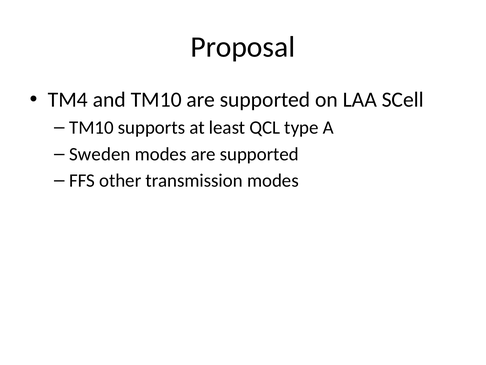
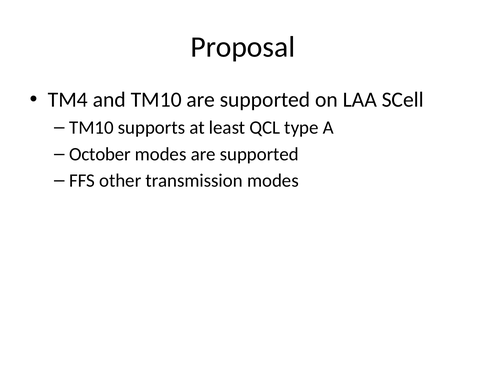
Sweden: Sweden -> October (100, 154)
